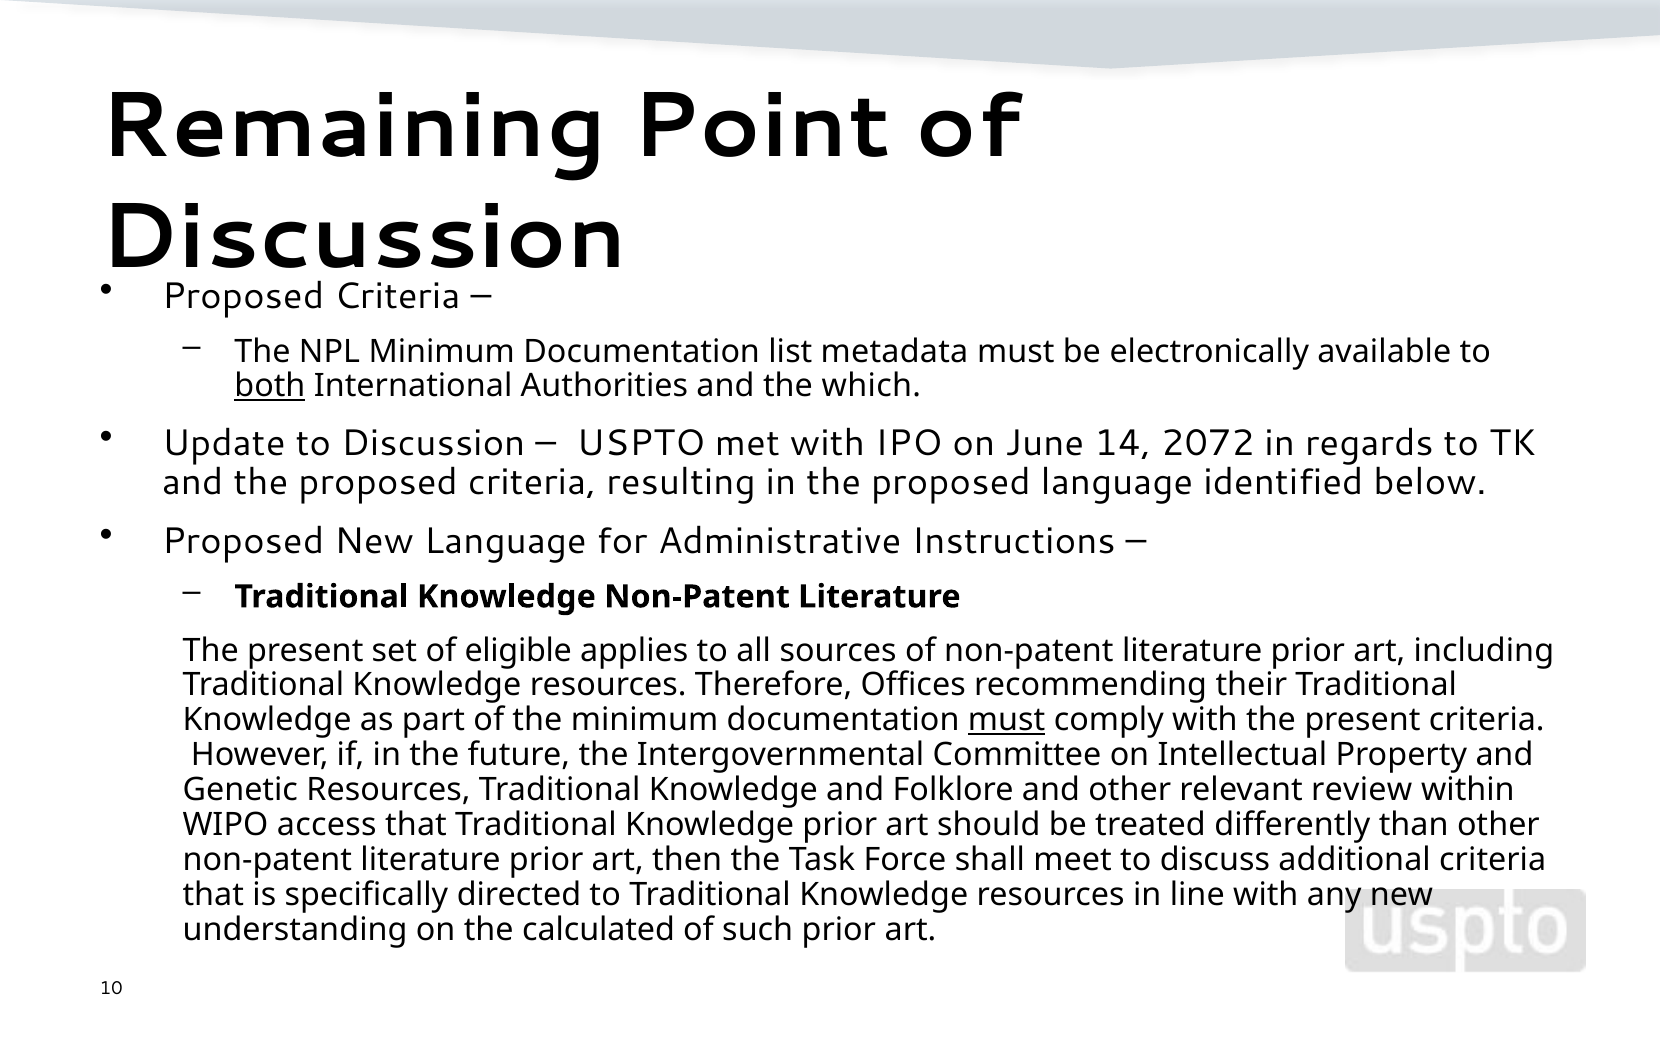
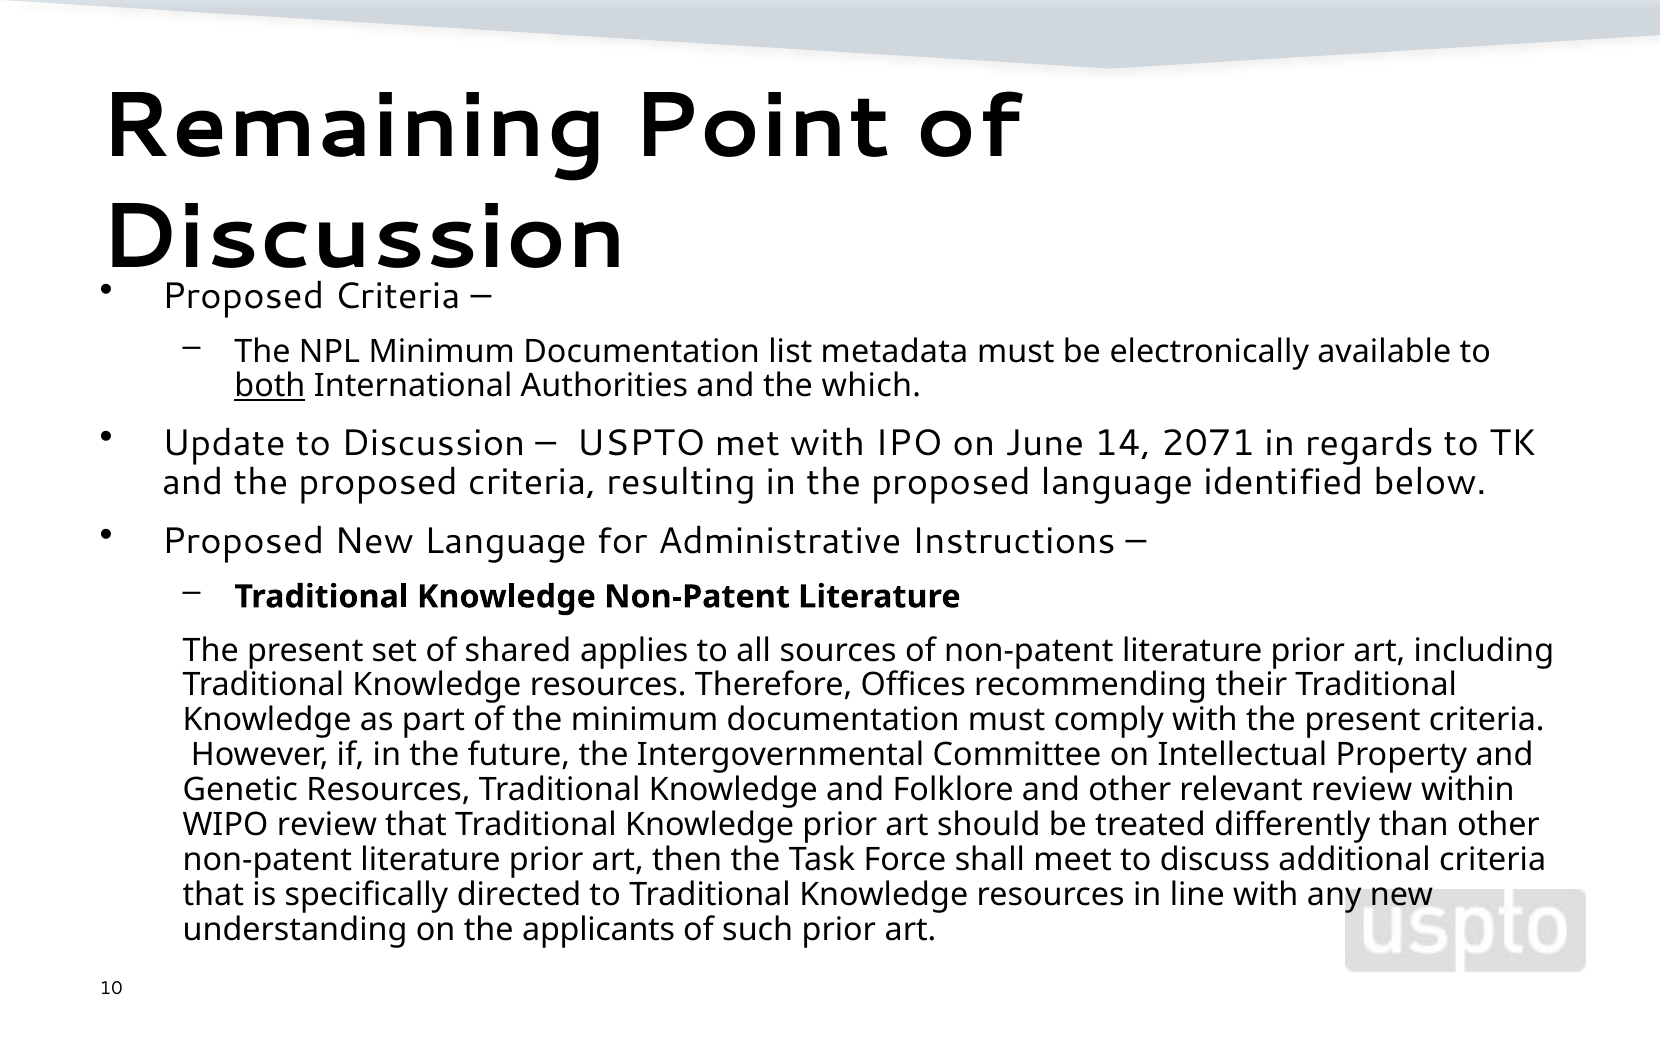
2072: 2072 -> 2071 (1208, 443)
eligible: eligible -> shared (518, 650)
must underline: present -> none (1007, 720)
WIPO access: access -> review (327, 825)
calculated: calculated -> applicants (599, 929)
